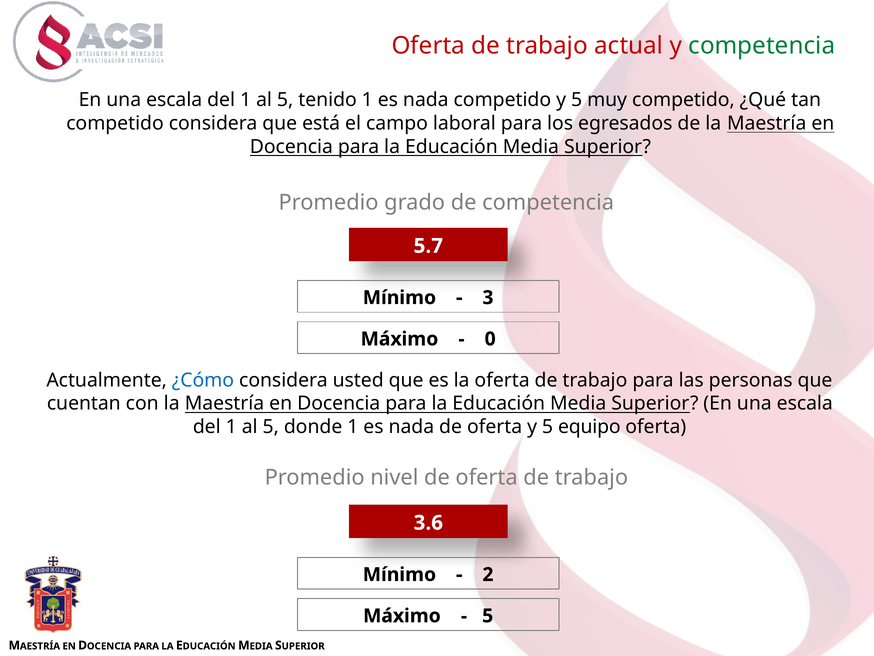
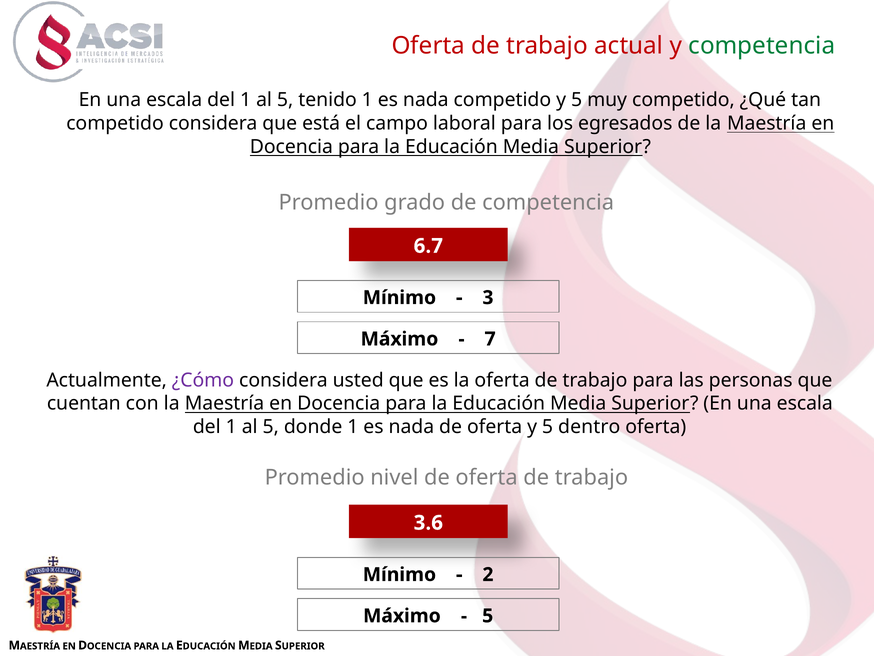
5.7: 5.7 -> 6.7 (428, 246)
0: 0 -> 7 (490, 339)
¿Cómo colour: blue -> purple (203, 380)
equipo: equipo -> dentro (589, 426)
